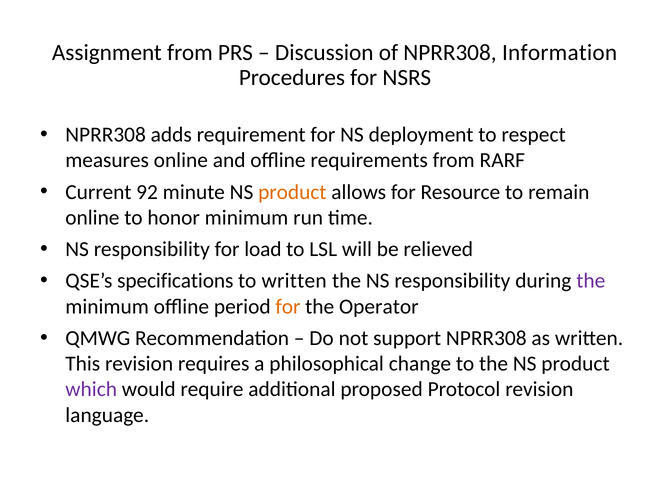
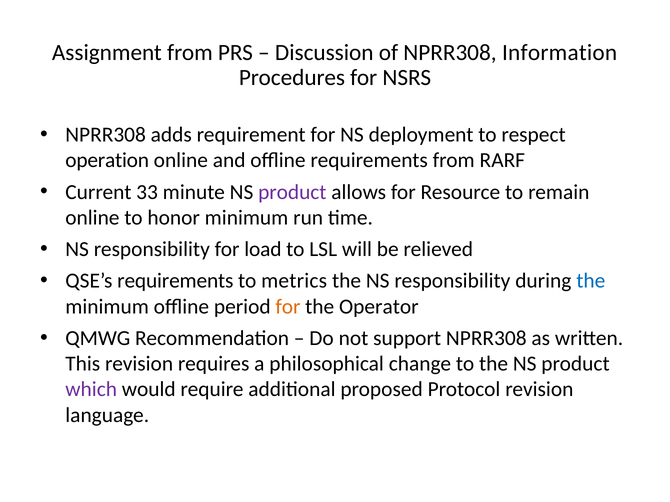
measures: measures -> operation (107, 161)
92: 92 -> 33 (147, 192)
product colour: orange -> purple (292, 192)
QSE’s specifications: specifications -> requirements (175, 281)
to written: written -> metrics (294, 281)
the colour: purple -> blue (591, 281)
